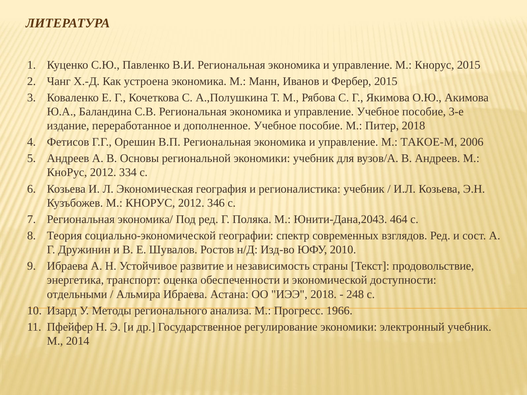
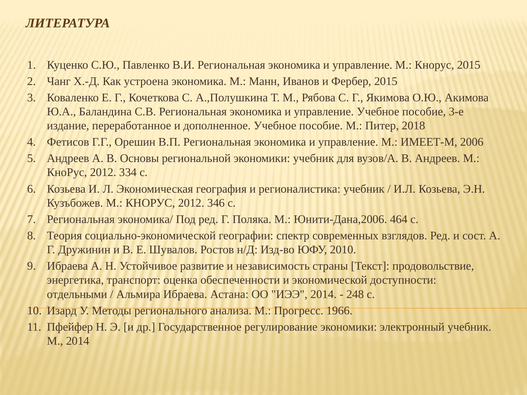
ТАКОЕ-М: ТАКОЕ-М -> ИМЕЕТ-М (429, 142)
Юнити-Дана,2043: Юнити-Дана,2043 -> Юнити-Дана,2006 (340, 219)
ИЭЭ 2018: 2018 -> 2014 (324, 294)
